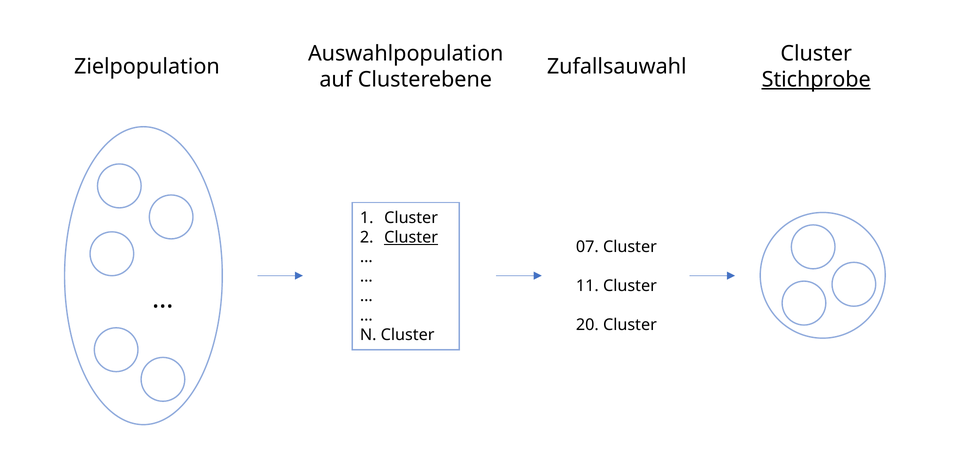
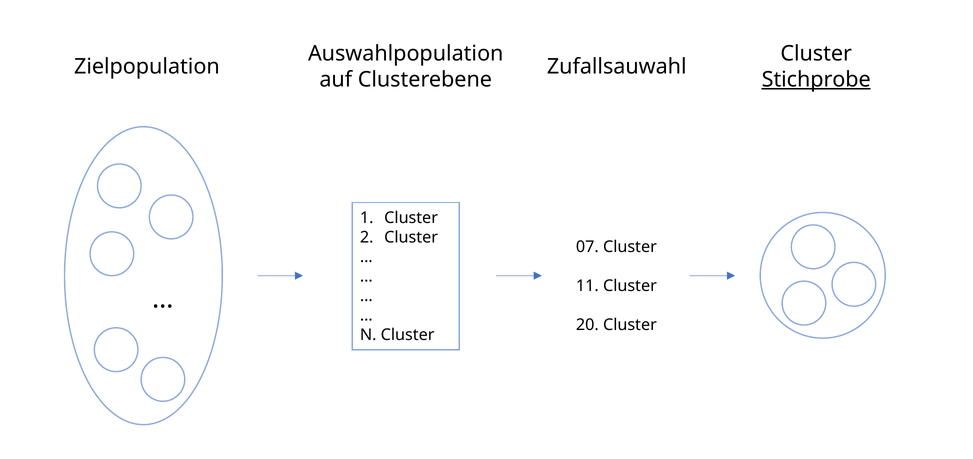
Cluster underline: present -> none (411, 238)
